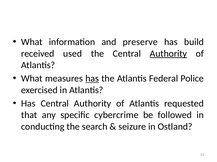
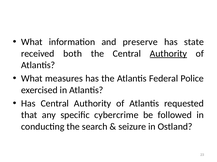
build: build -> state (194, 42)
used: used -> both (73, 54)
has underline: present -> none (92, 79)
